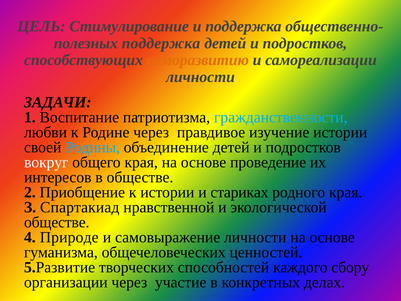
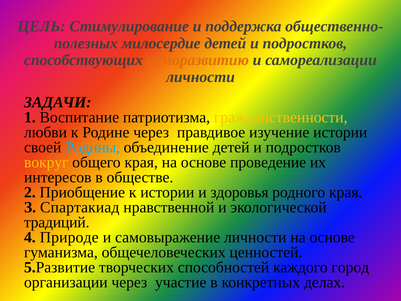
поддержка: поддержка -> милосердие (161, 43)
гражданственности colour: light blue -> yellow (281, 117)
вокруг colour: white -> yellow (46, 162)
стариках: стариках -> здоровья (239, 192)
обществе: обществе -> традиций (57, 222)
сбору: сбору -> город (350, 267)
